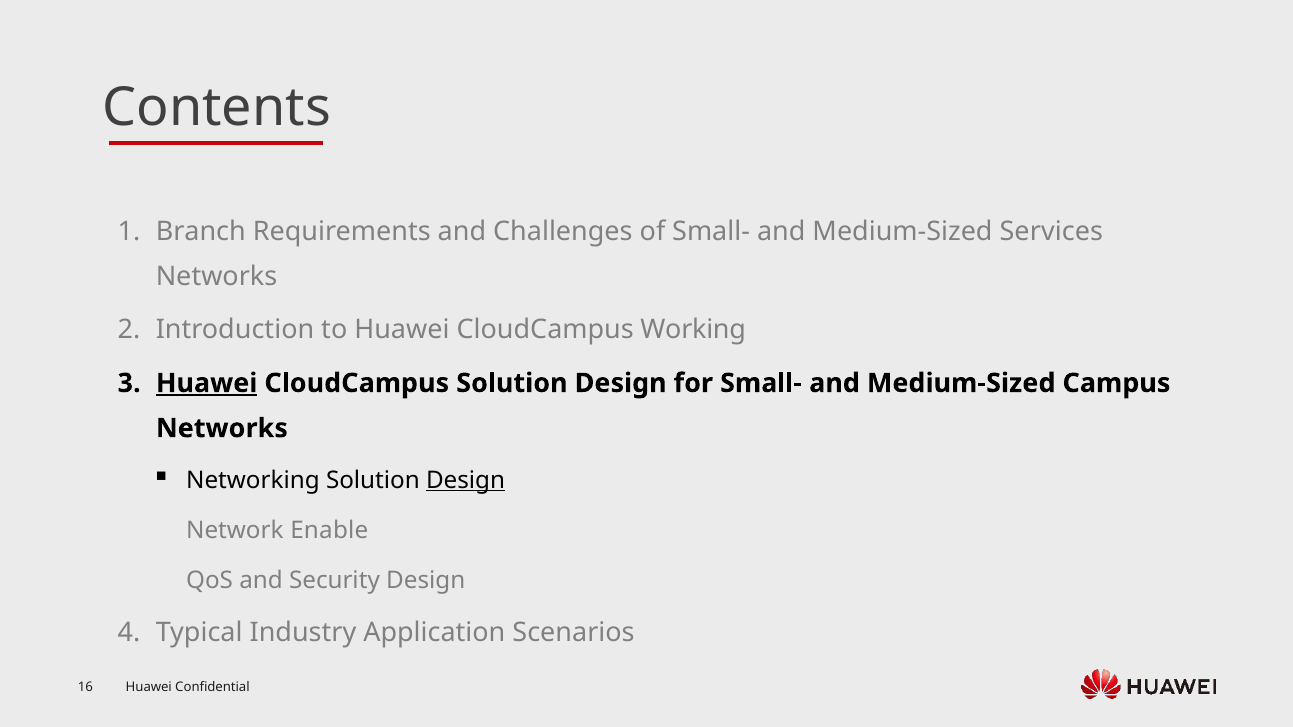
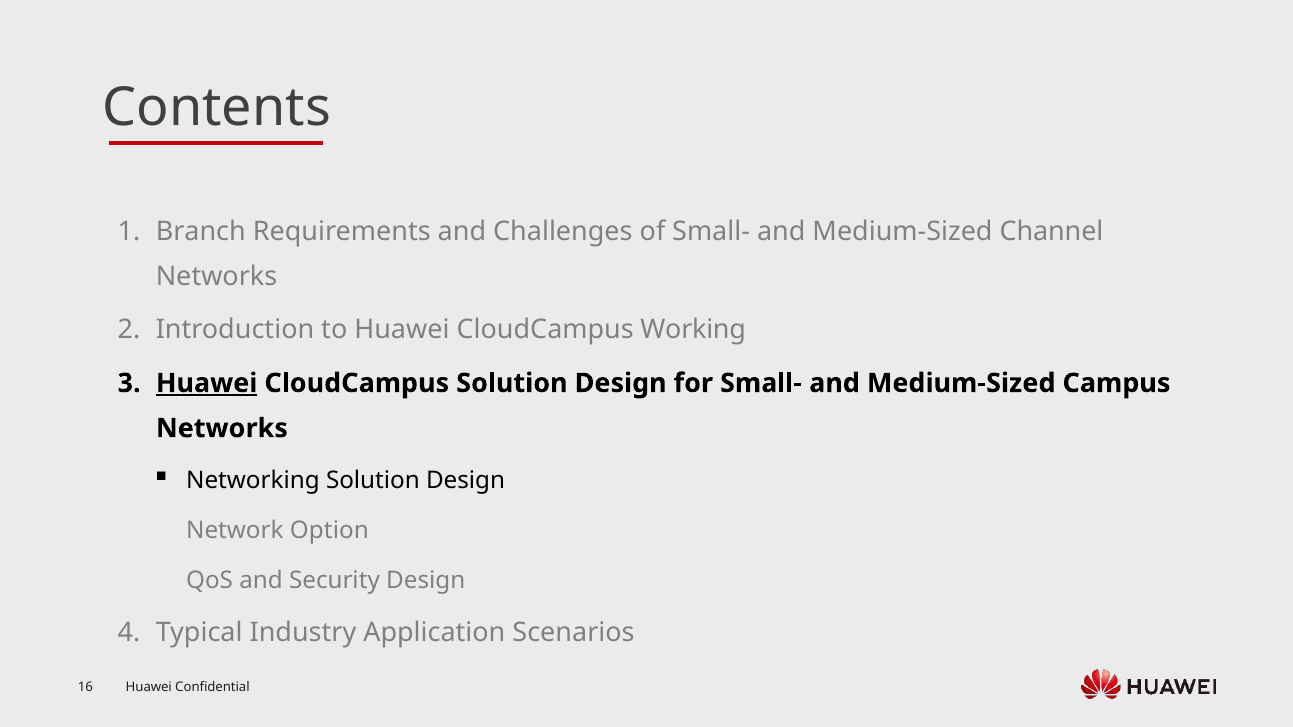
Services: Services -> Channel (1051, 231)
Design underline: present -> none (466, 480)
Enable: Enable -> Option (329, 531)
